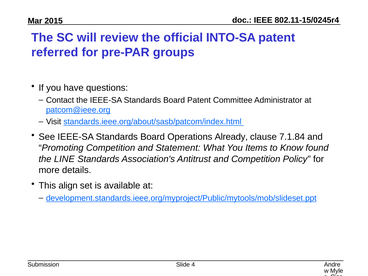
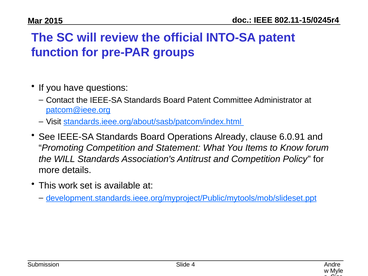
referred: referred -> function (55, 52)
7.1.84: 7.1.84 -> 6.0.91 (292, 137)
found: found -> forum (317, 148)
the LINE: LINE -> WILL (64, 159)
align: align -> work (68, 186)
